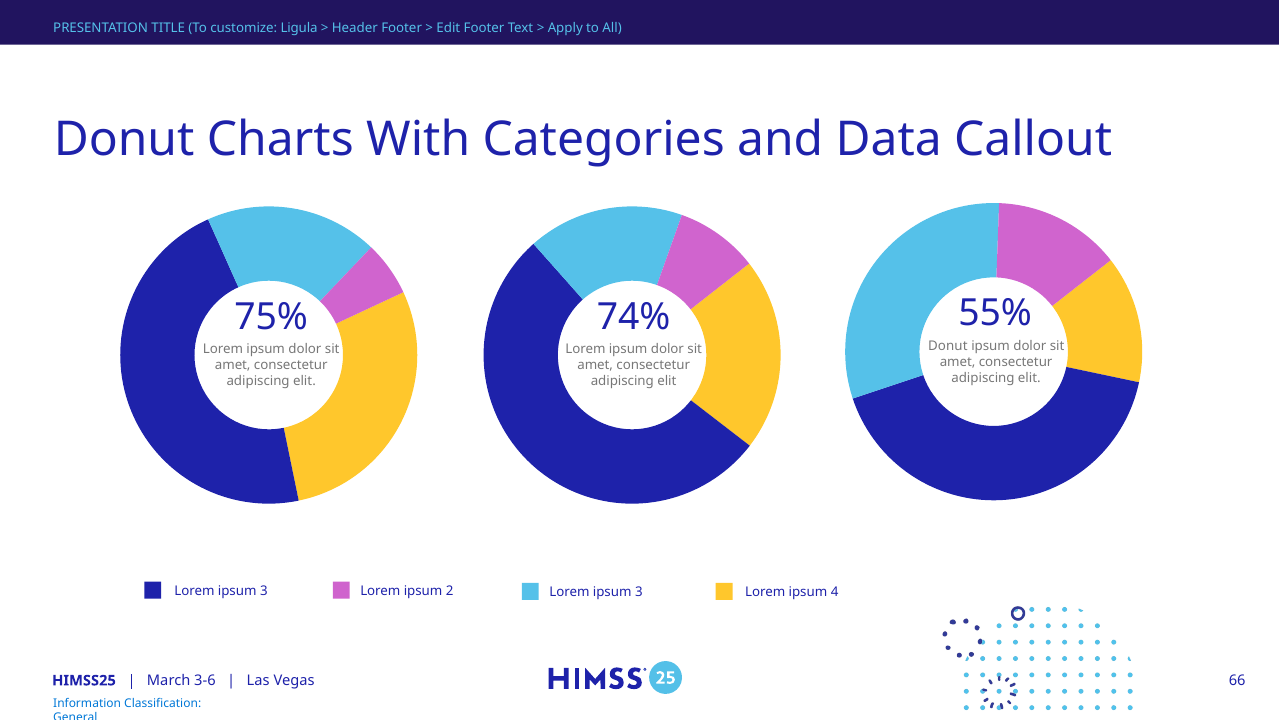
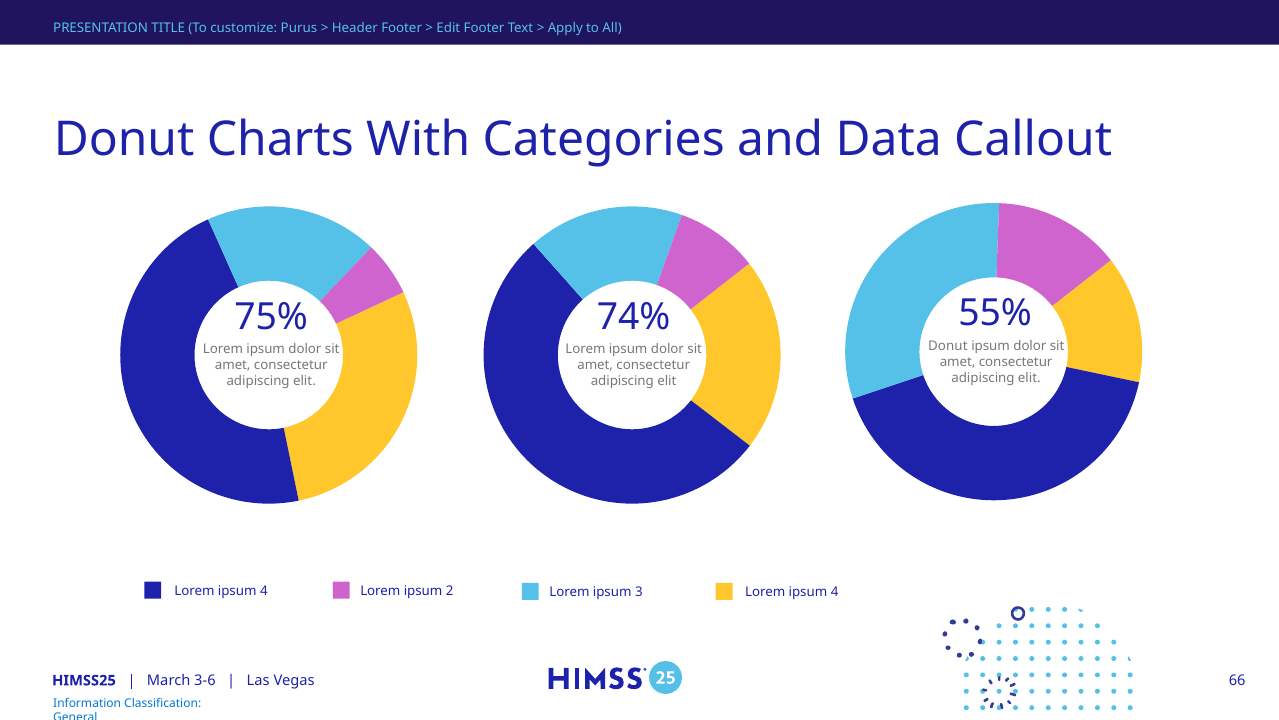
Ligula: Ligula -> Purus (299, 29)
3: 3 -> 4 (264, 591)
